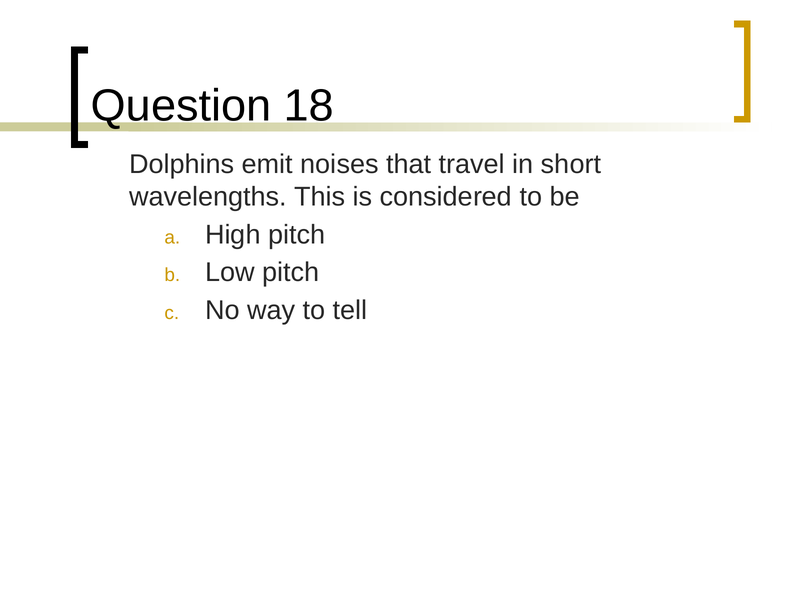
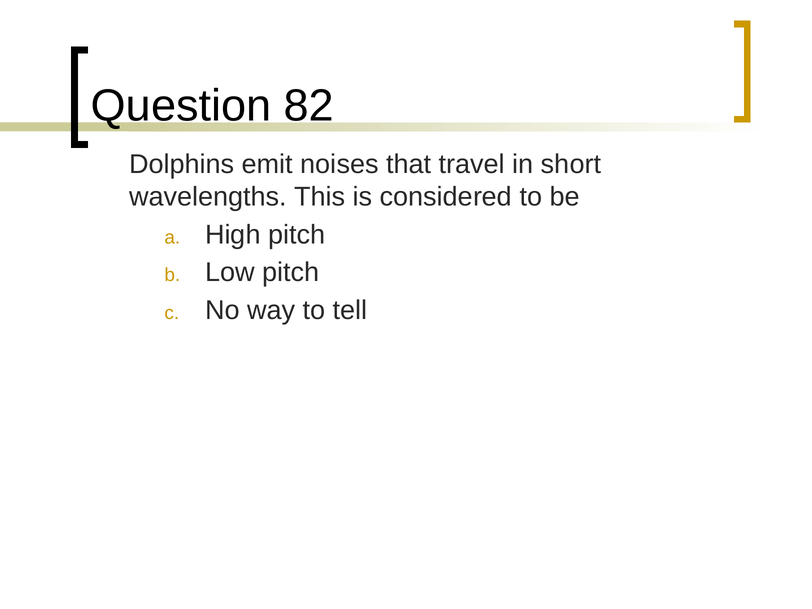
18: 18 -> 82 (309, 106)
